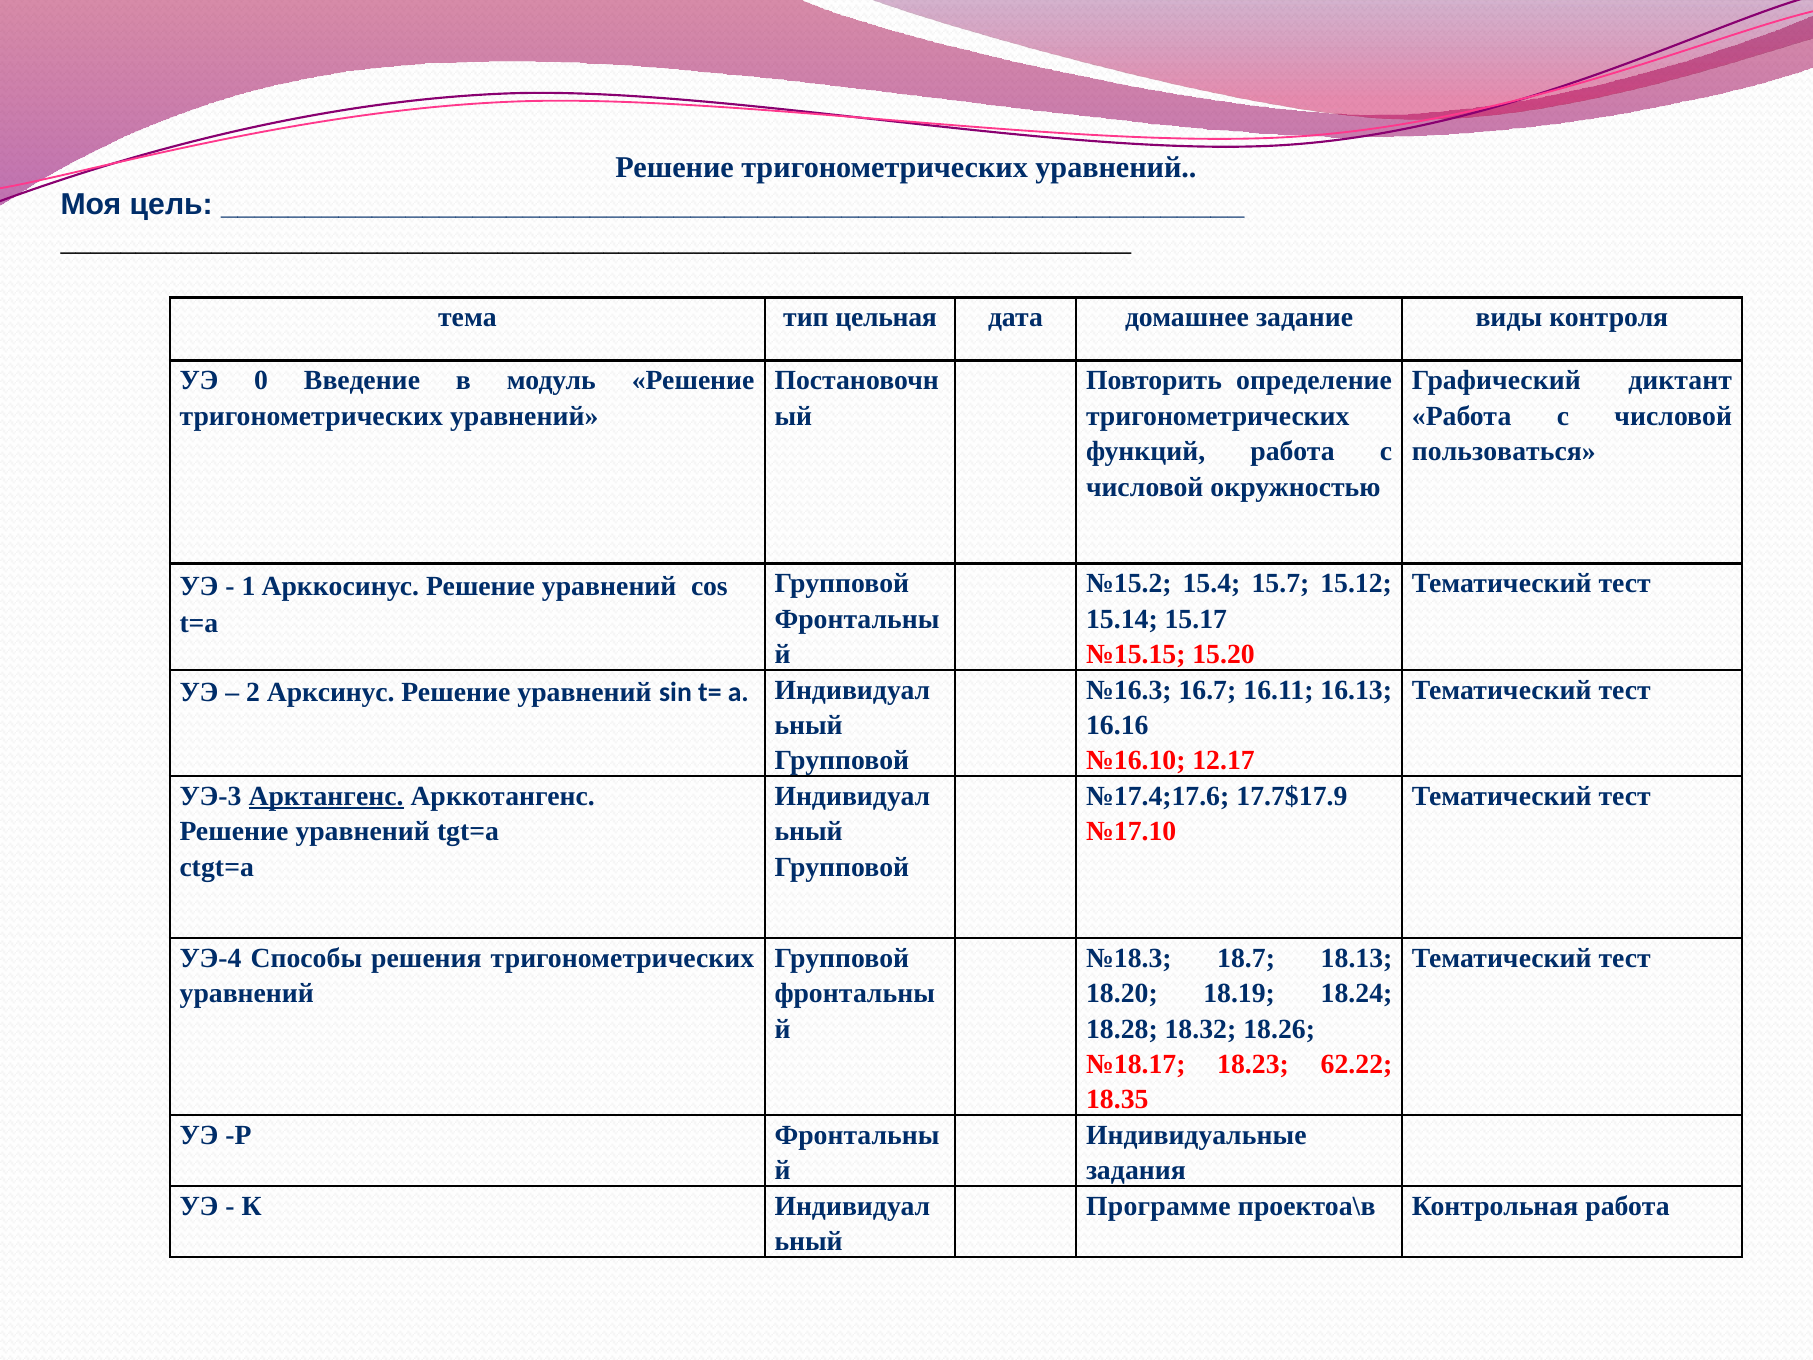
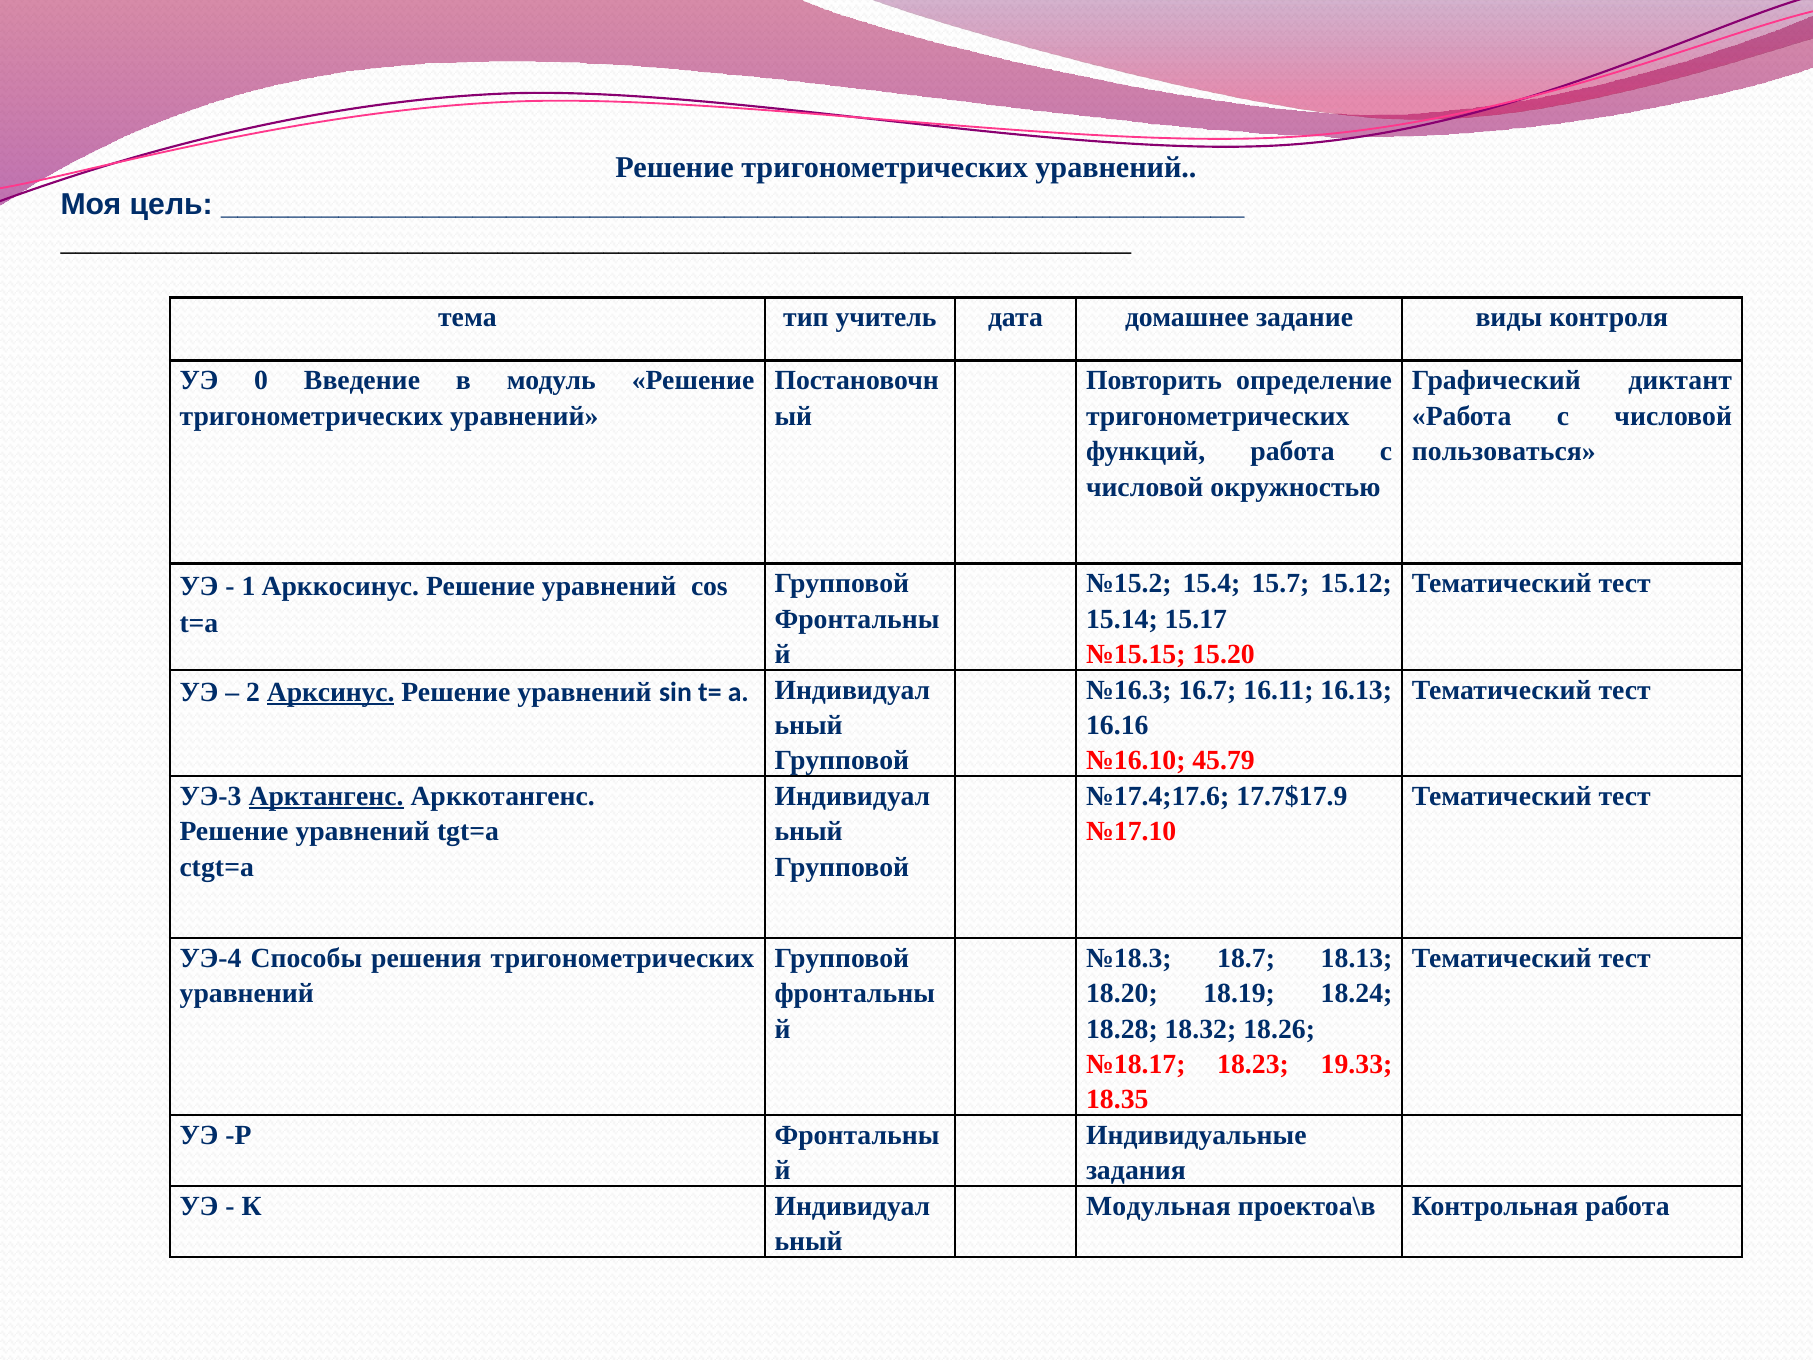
цельная: цельная -> учитель (886, 318)
Арксинус underline: none -> present (331, 692)
12.17: 12.17 -> 45.79 (1224, 761)
62.22: 62.22 -> 19.33 (1357, 1064)
Программе: Программе -> Модульная (1158, 1206)
